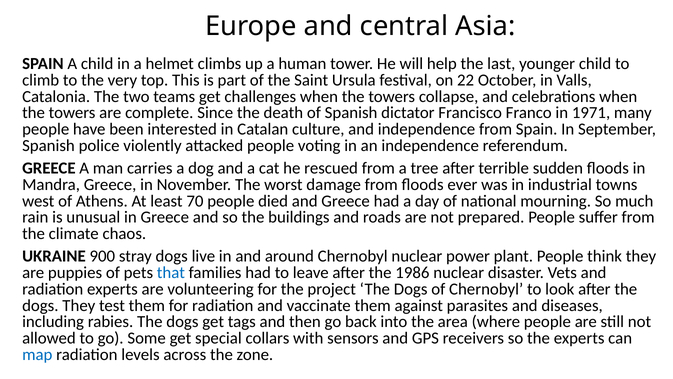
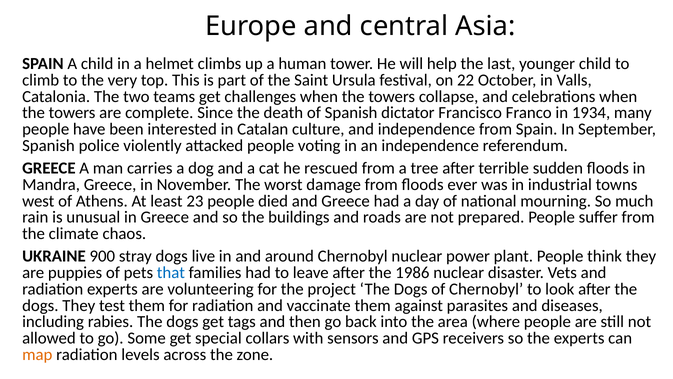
1971: 1971 -> 1934 (591, 113)
70: 70 -> 23 (195, 201)
map colour: blue -> orange (37, 354)
